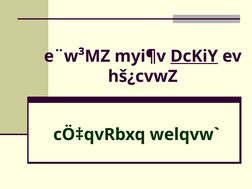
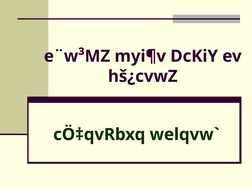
DcKiY underline: present -> none (194, 56)
